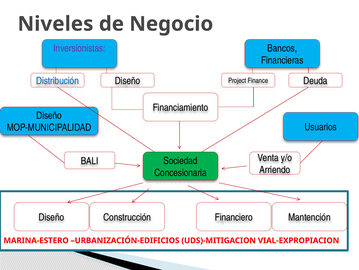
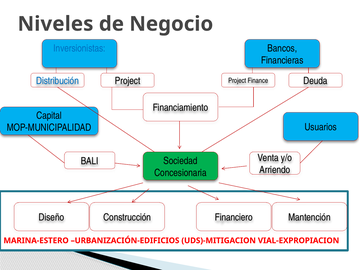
Inversionistas colour: purple -> blue (79, 48)
Diseño: Diseño -> Project (128, 81)
Diseño: Diseño -> Capital (49, 115)
